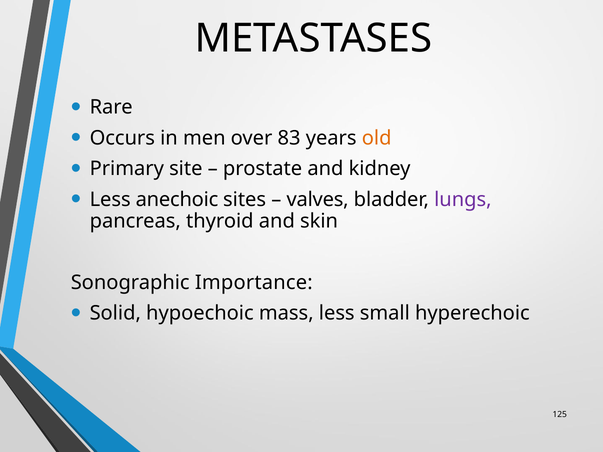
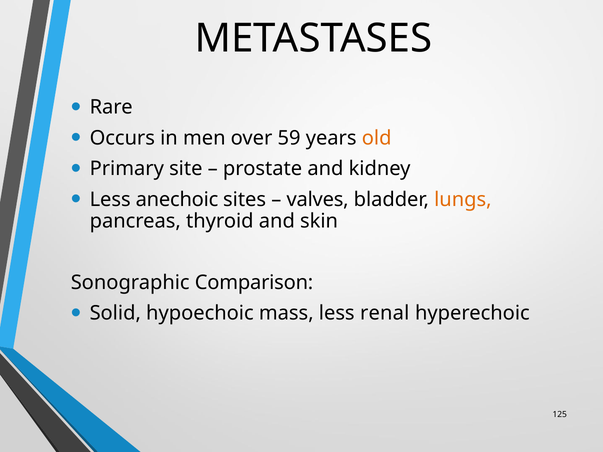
83: 83 -> 59 (289, 138)
lungs colour: purple -> orange (463, 200)
Importance: Importance -> Comparison (254, 283)
small: small -> renal (385, 313)
